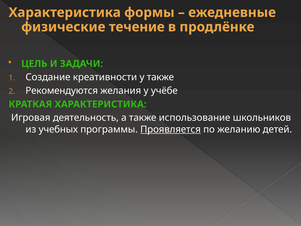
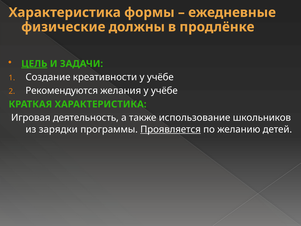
течение: течение -> должны (137, 27)
ЦЕЛЬ underline: none -> present (34, 64)
креативности у также: также -> учёбе (160, 77)
учебных: учебных -> зарядки (58, 129)
